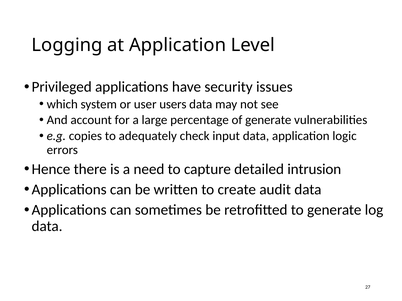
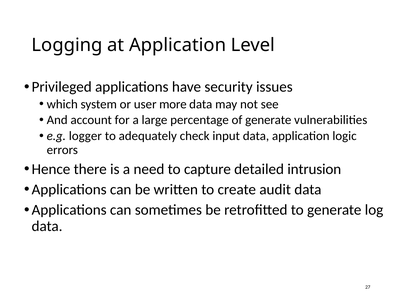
users: users -> more (173, 104)
copies: copies -> logger (85, 136)
